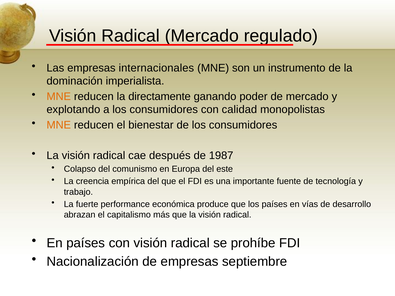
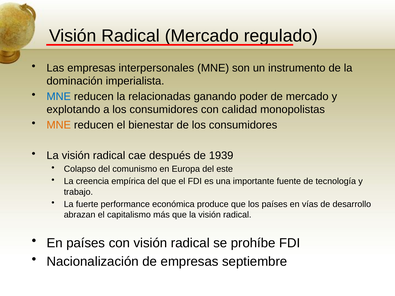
internacionales: internacionales -> interpersonales (156, 68)
MNE colour: orange -> blue (59, 96)
directamente: directamente -> relacionadas (159, 96)
1987: 1987 -> 1939 (221, 156)
